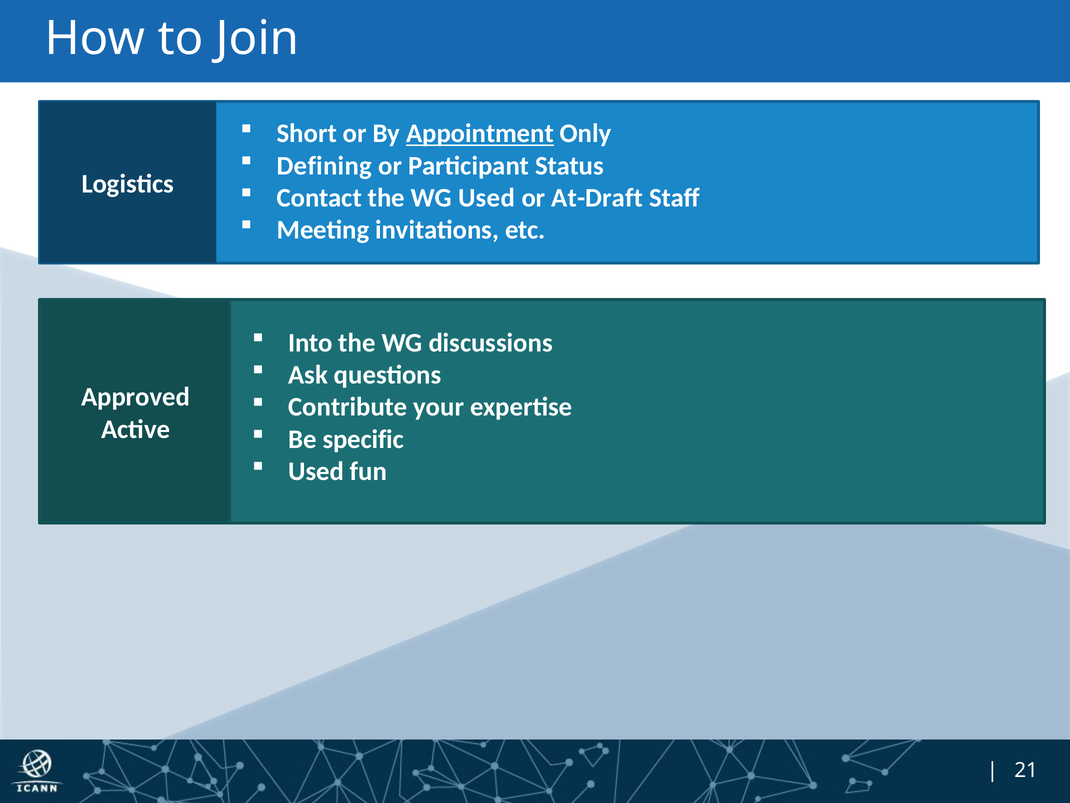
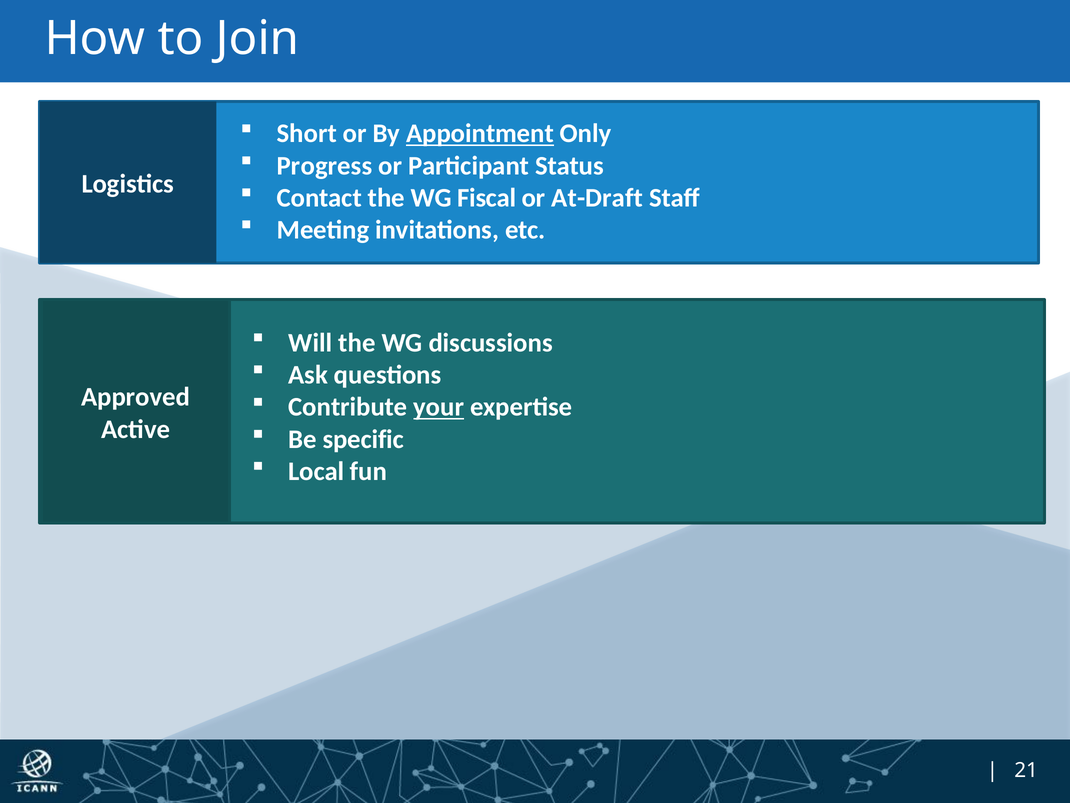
Defining: Defining -> Progress (324, 166)
WG Used: Used -> Fiscal (487, 198)
Into: Into -> Will (310, 343)
your underline: none -> present (439, 407)
Used: Used -> Local (316, 471)
